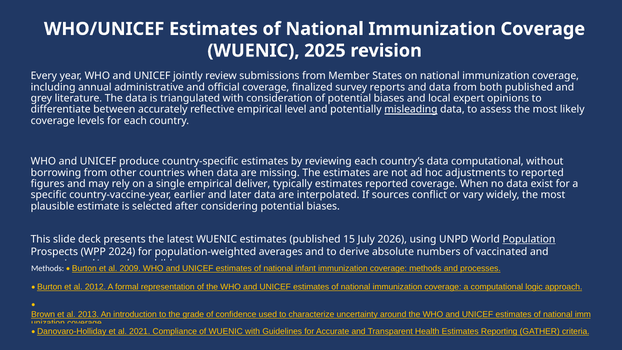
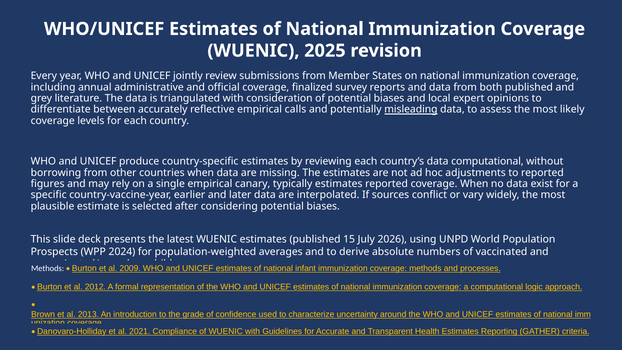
level: level -> calls (295, 109)
deliver: deliver -> canary (253, 184)
Population underline: present -> none (529, 239)
